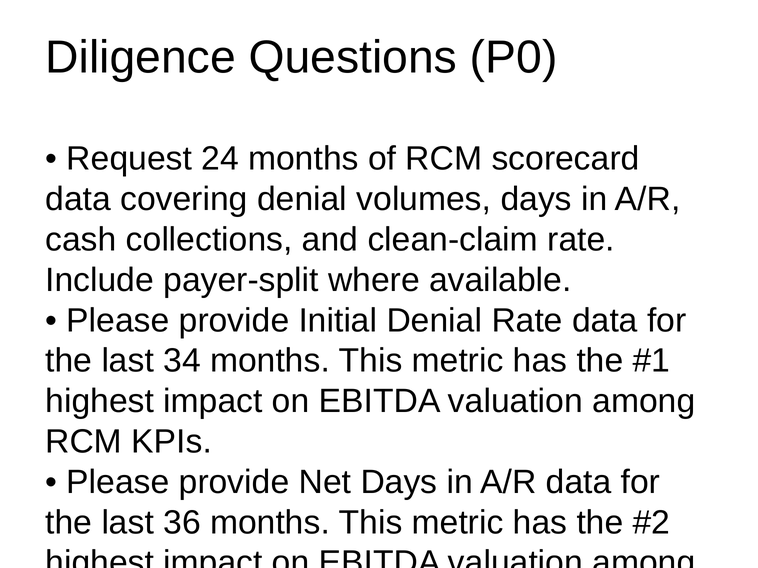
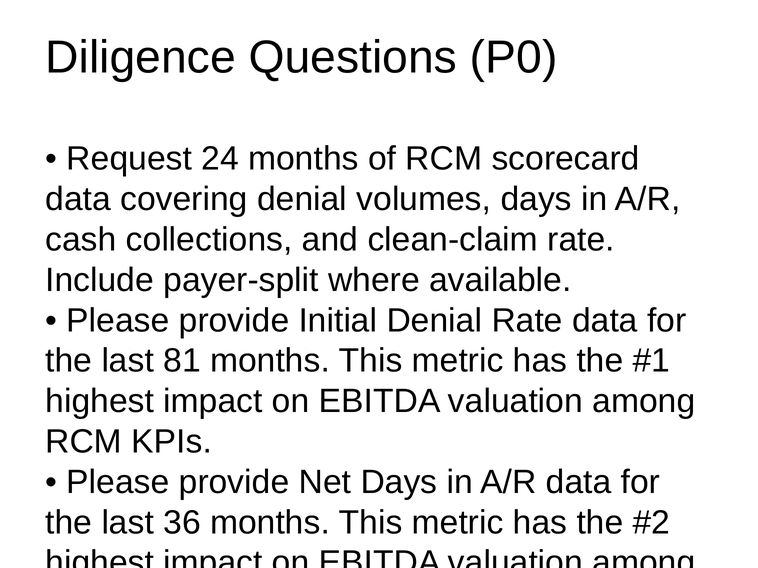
34: 34 -> 81 (182, 361)
